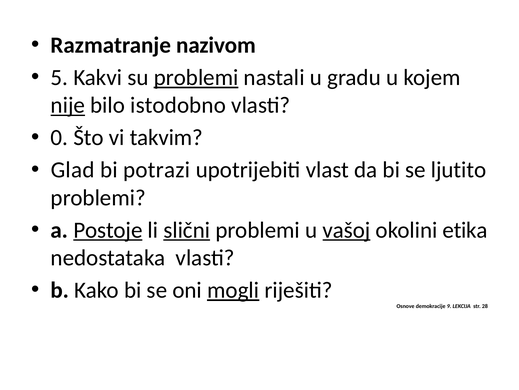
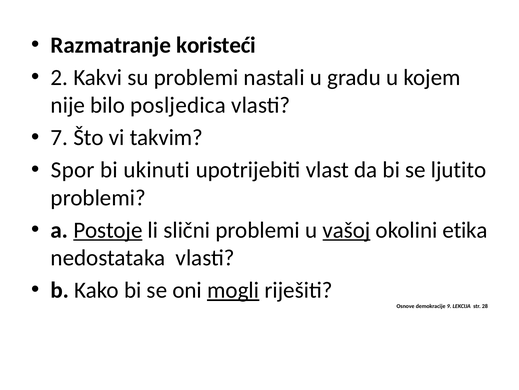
nazivom: nazivom -> koristeći (216, 45)
5: 5 -> 2 (59, 77)
problemi underline: present -> none (196, 77)
nije underline: present -> none (68, 105)
istodobno: istodobno -> posljedica (178, 105)
0: 0 -> 7 (59, 137)
Glad: Glad -> Spor (73, 170)
potrazi: potrazi -> ukinuti (157, 170)
slični underline: present -> none (187, 230)
